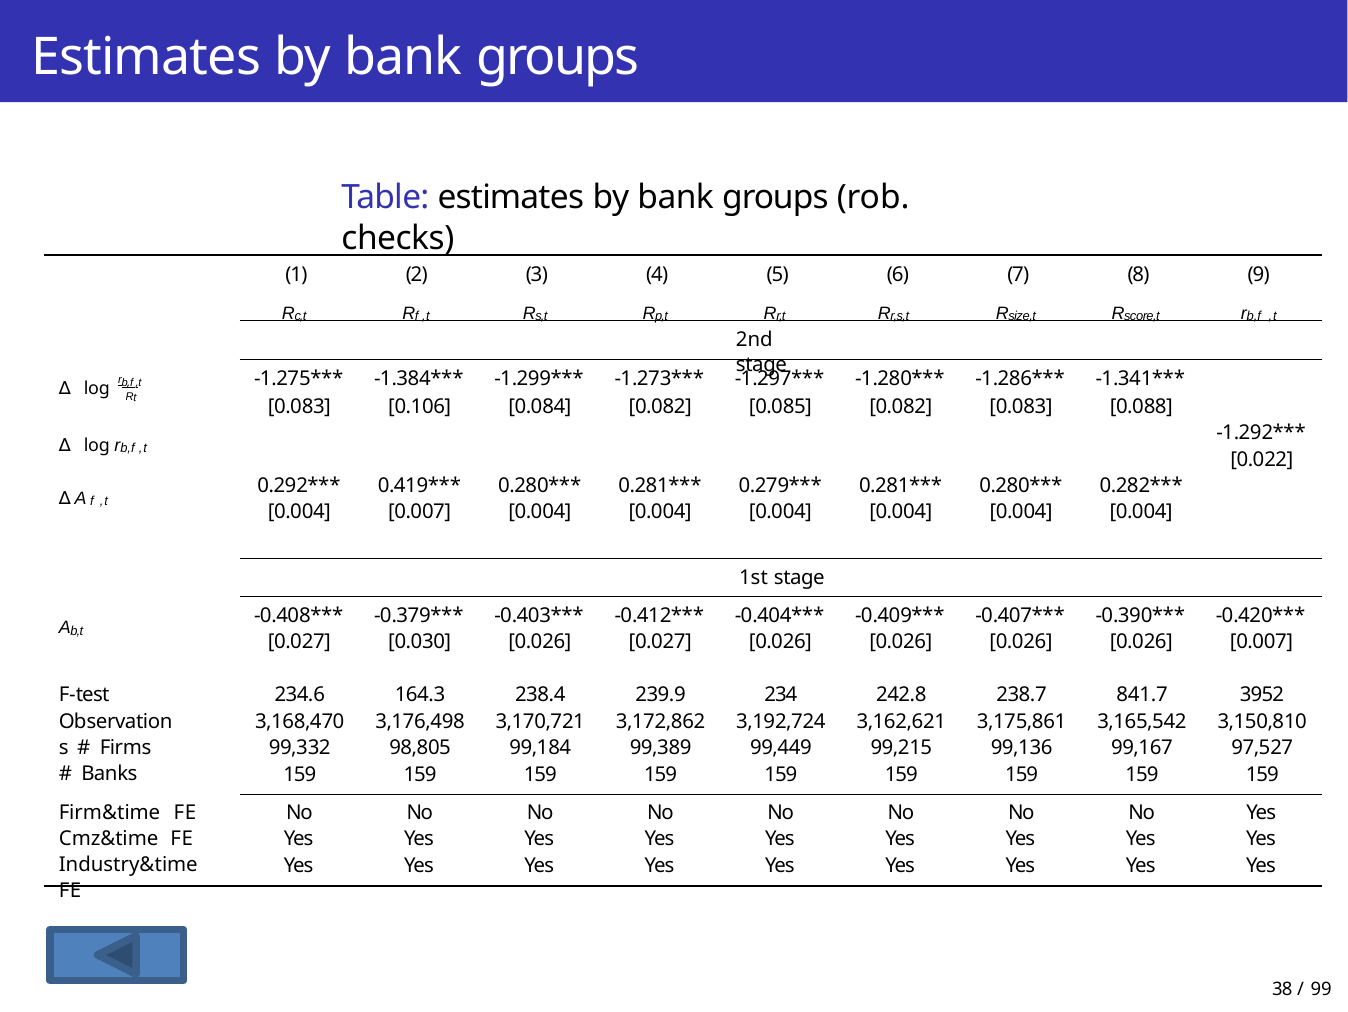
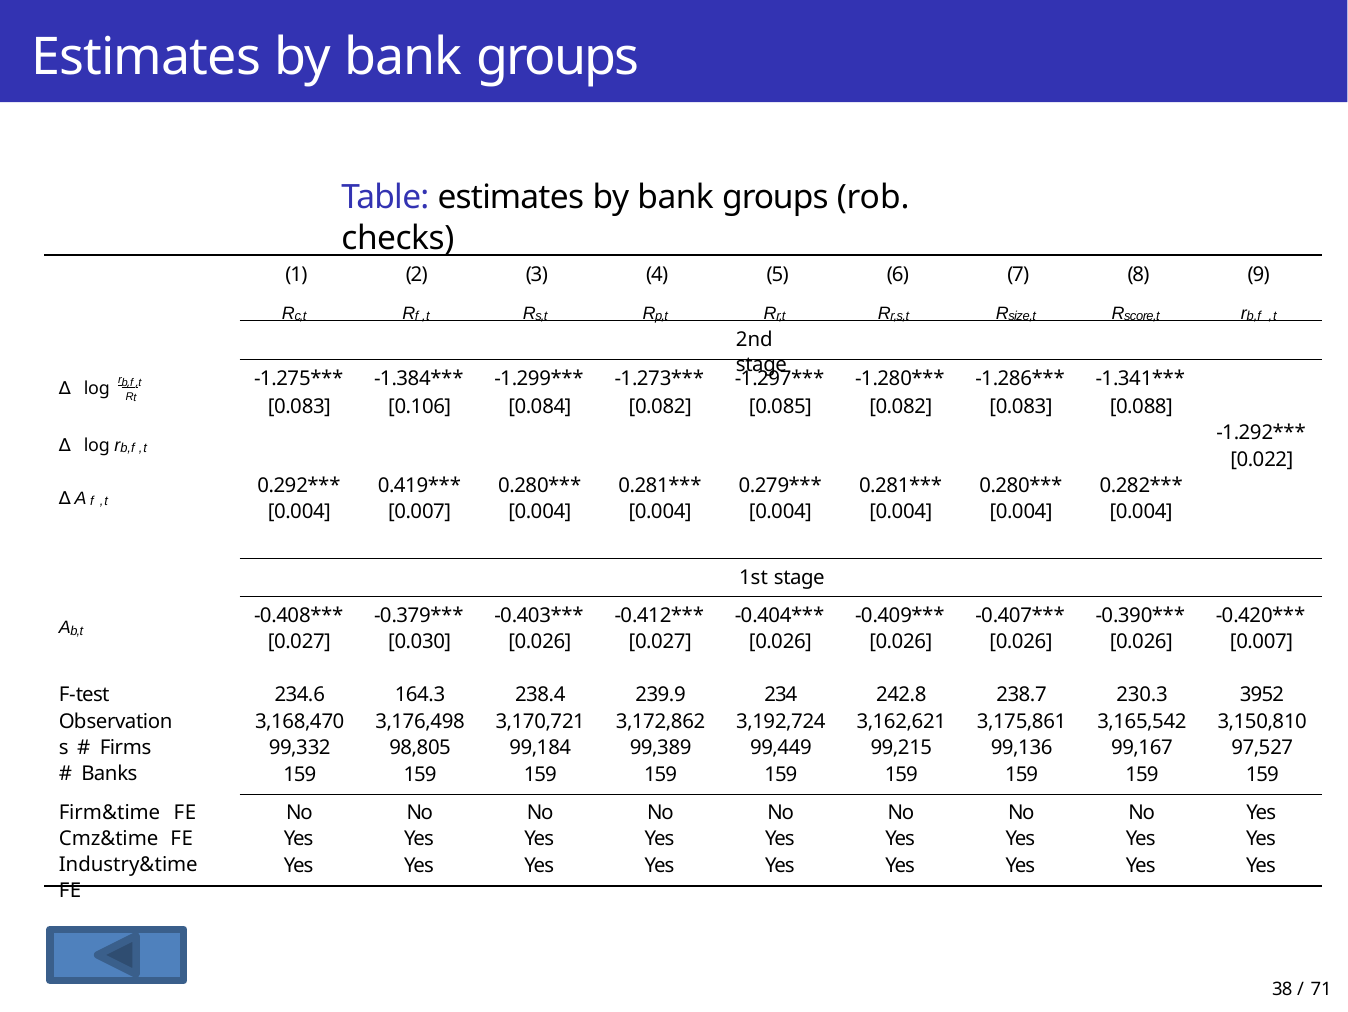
841.7: 841.7 -> 230.3 (1142, 695)
99: 99 -> 71 (1321, 989)
